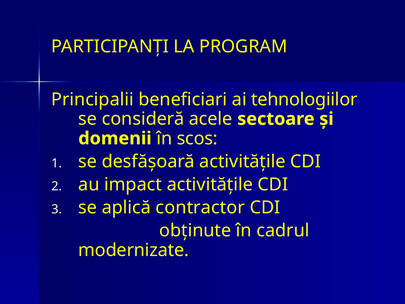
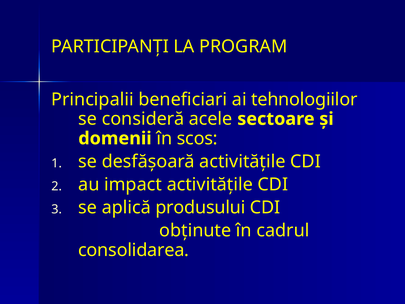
contractor: contractor -> produsului (200, 207)
modernizate: modernizate -> consolidarea (134, 250)
